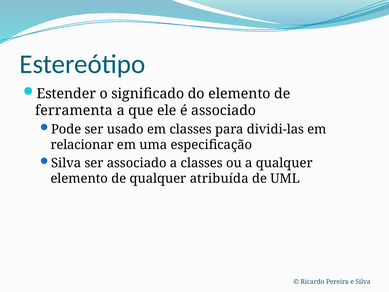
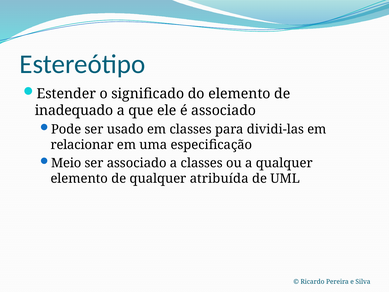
ferramenta: ferramenta -> inadequado (74, 111)
Silva: Silva -> Meio (66, 163)
